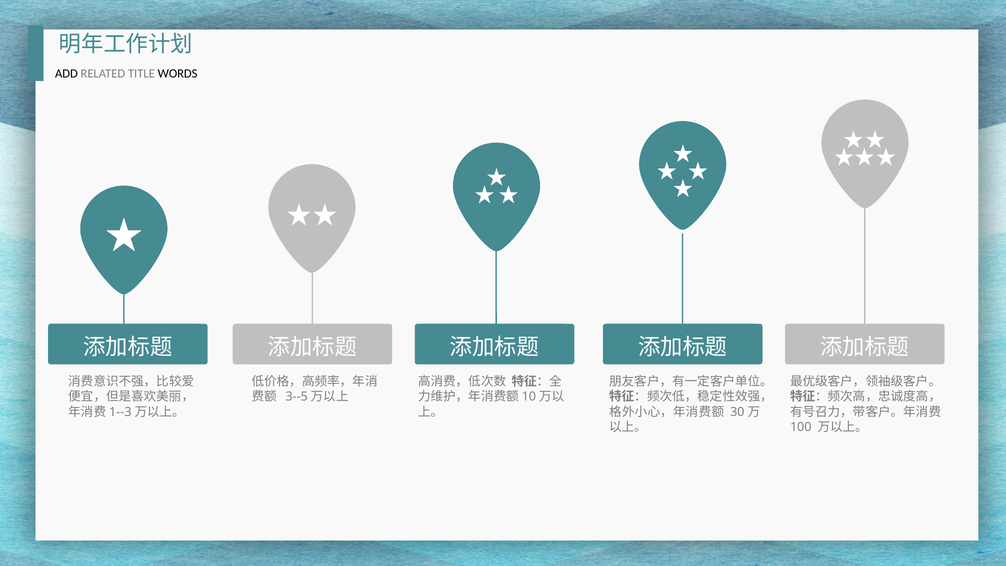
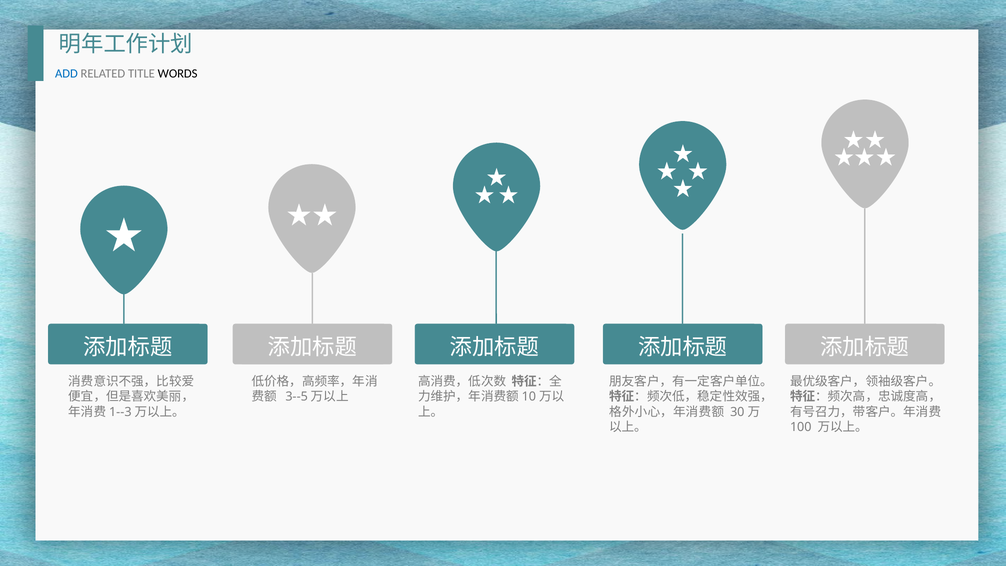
ADD colour: black -> blue (66, 73)
